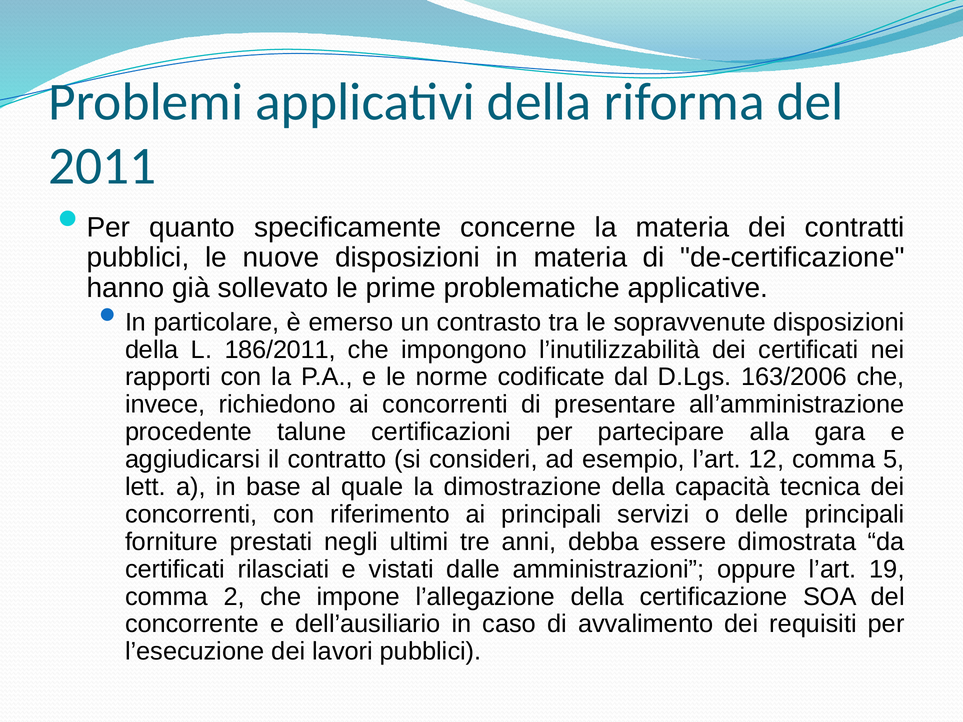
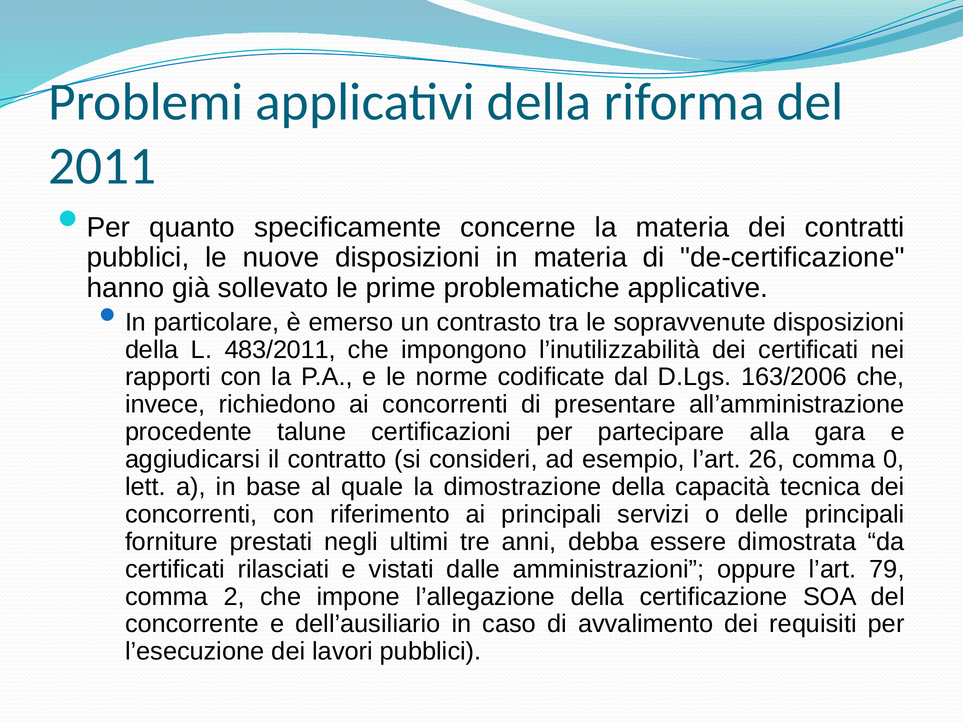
186/2011: 186/2011 -> 483/2011 (280, 350)
12: 12 -> 26 (766, 460)
5: 5 -> 0 (894, 460)
19: 19 -> 79 (887, 569)
